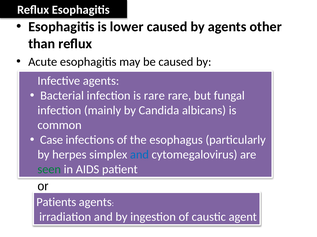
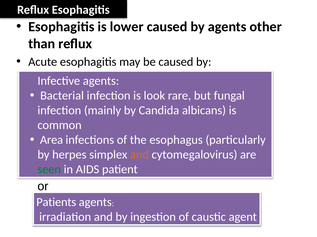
is rare: rare -> look (154, 96)
Case: Case -> Area (52, 140)
and colour: blue -> orange (139, 155)
